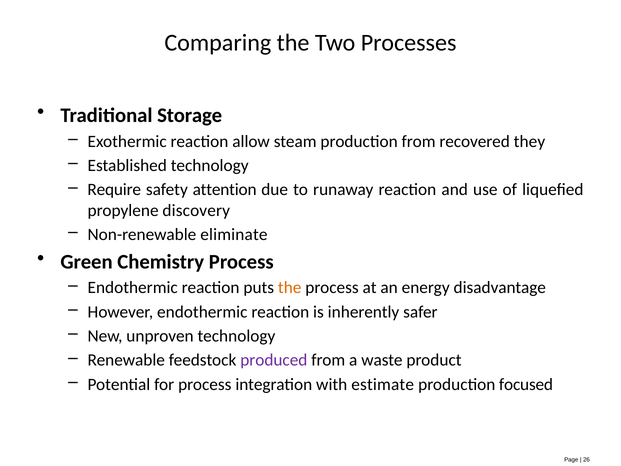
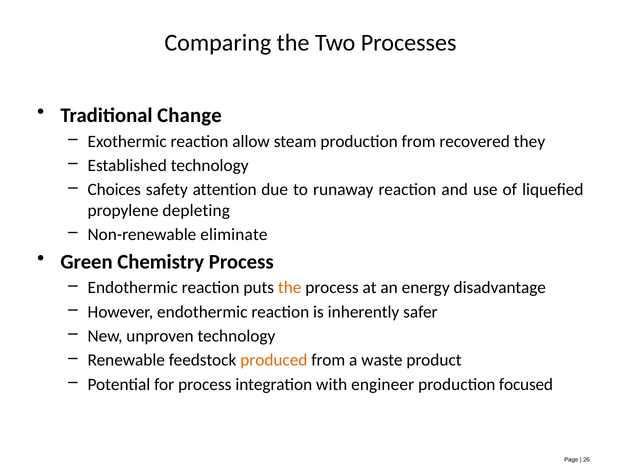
Storage: Storage -> Change (189, 115)
Require: Require -> Choices (114, 190)
discovery: discovery -> depleting (196, 210)
produced colour: purple -> orange (274, 360)
estimate: estimate -> engineer (383, 384)
